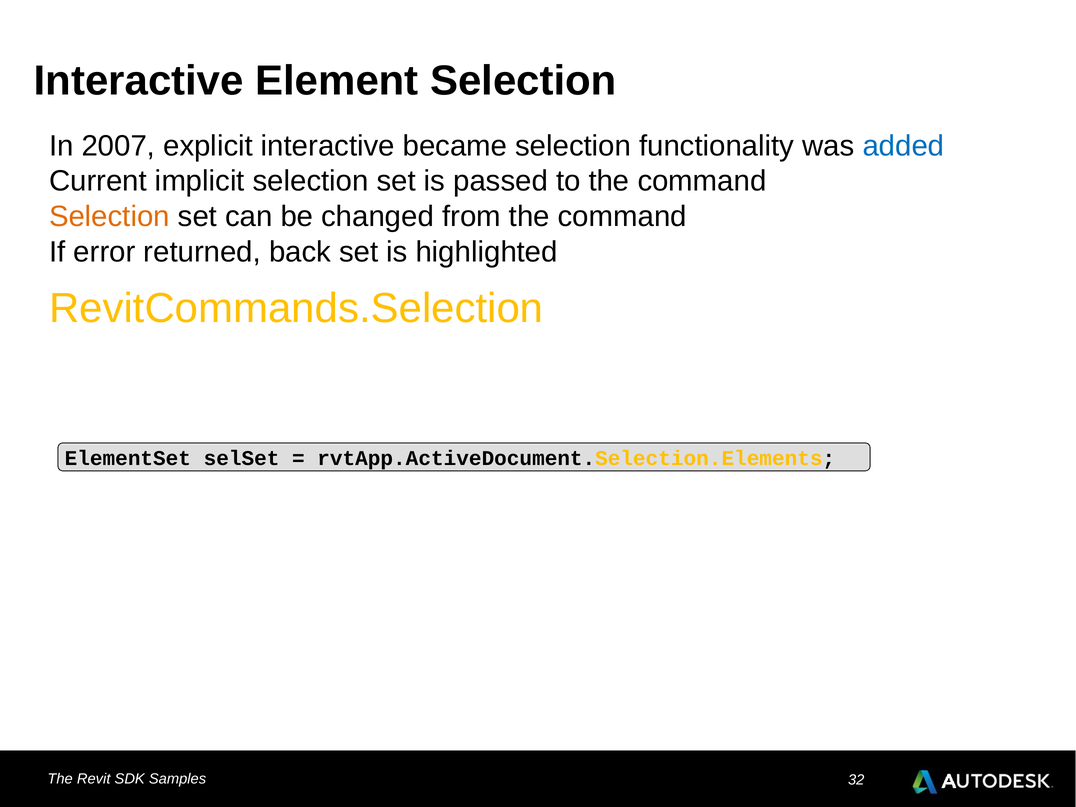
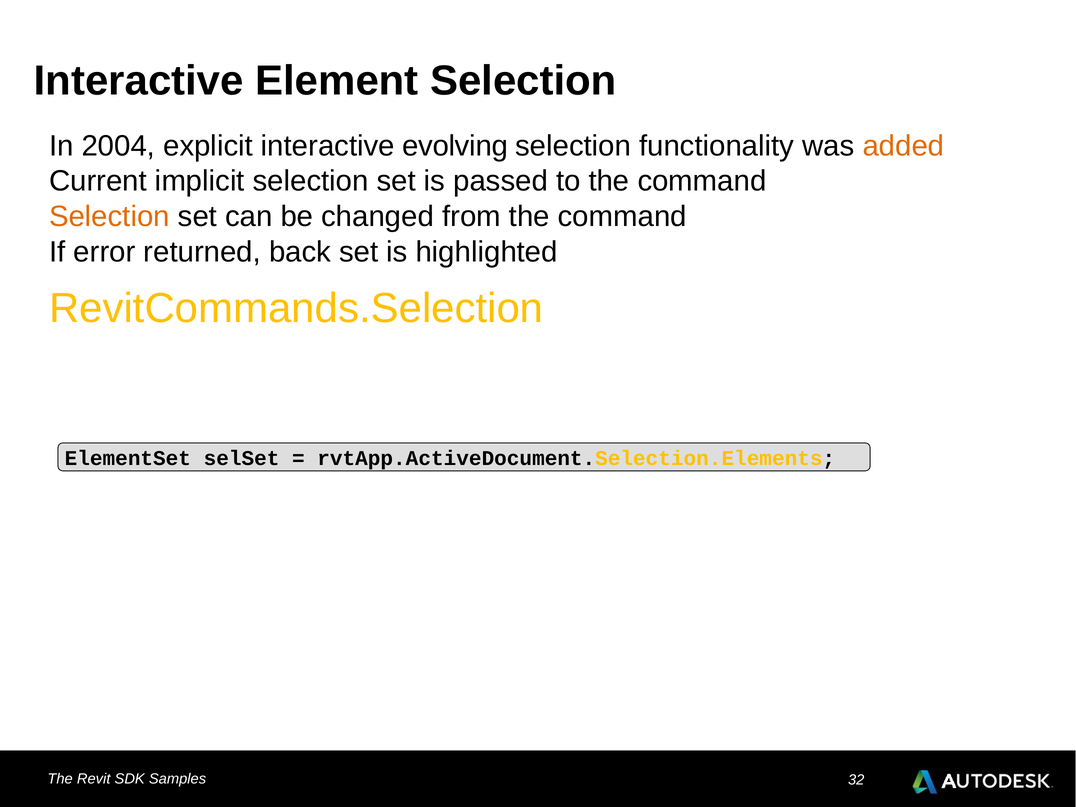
2007: 2007 -> 2004 (118, 146)
became: became -> evolving (455, 146)
added colour: blue -> orange (903, 146)
